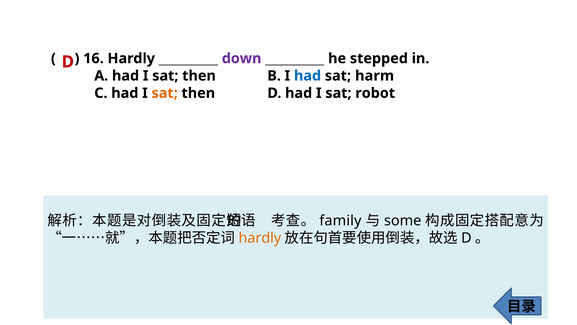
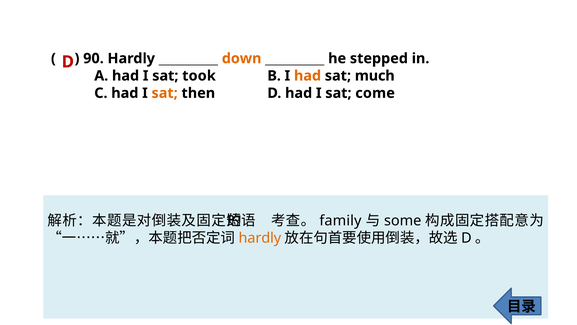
16: 16 -> 90 (93, 58)
down colour: purple -> orange (242, 58)
then: then -> took (199, 76)
had colour: blue -> orange (308, 76)
harm: harm -> much (375, 76)
robot: robot -> come (375, 93)
